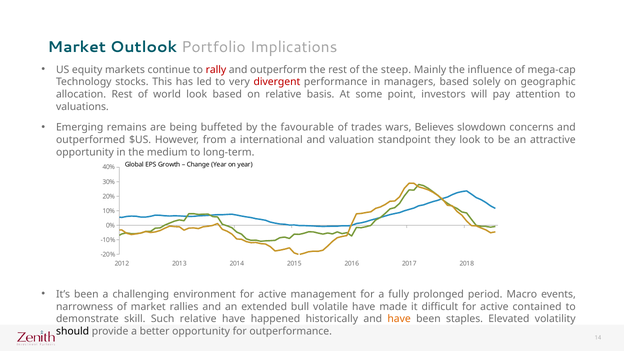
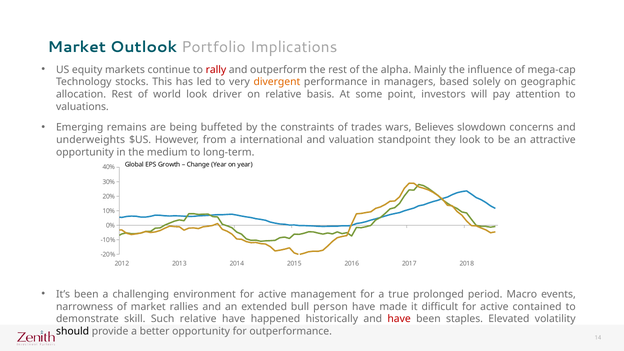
steep: steep -> alpha (396, 70)
divergent colour: red -> orange (277, 82)
look based: based -> driver (227, 95)
favourable: favourable -> constraints (307, 127)
outperformed: outperformed -> underweights (91, 140)
fully: fully -> true (399, 294)
volatile: volatile -> person (331, 307)
have colour: orange -> red (399, 319)
